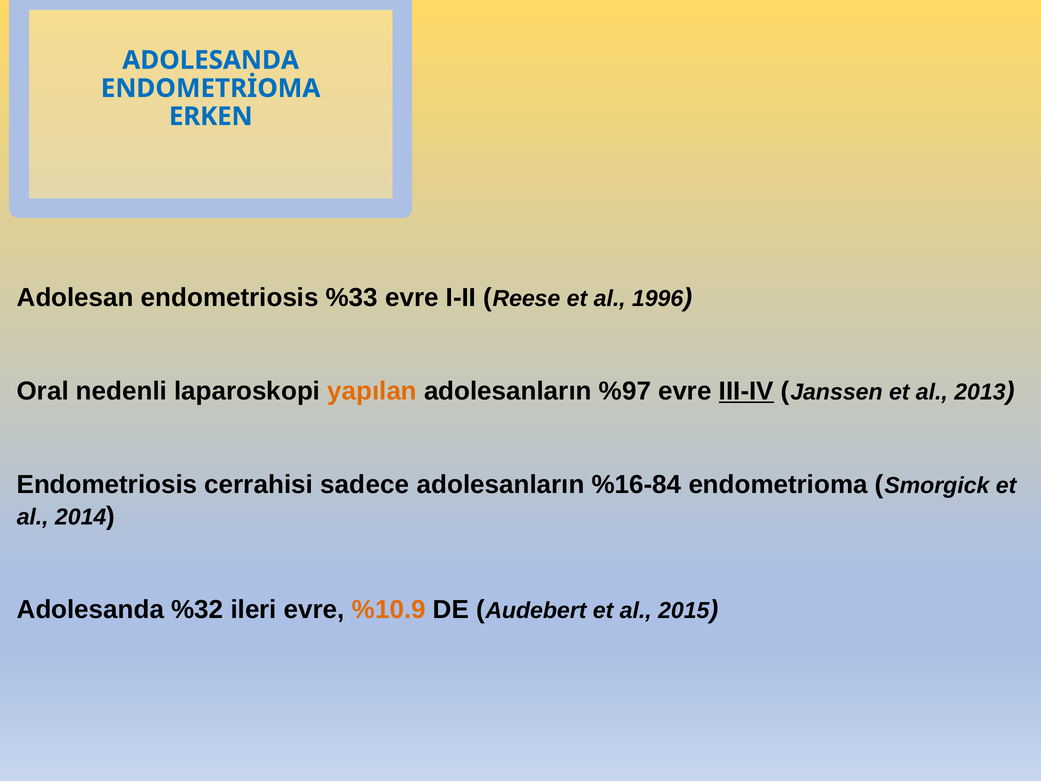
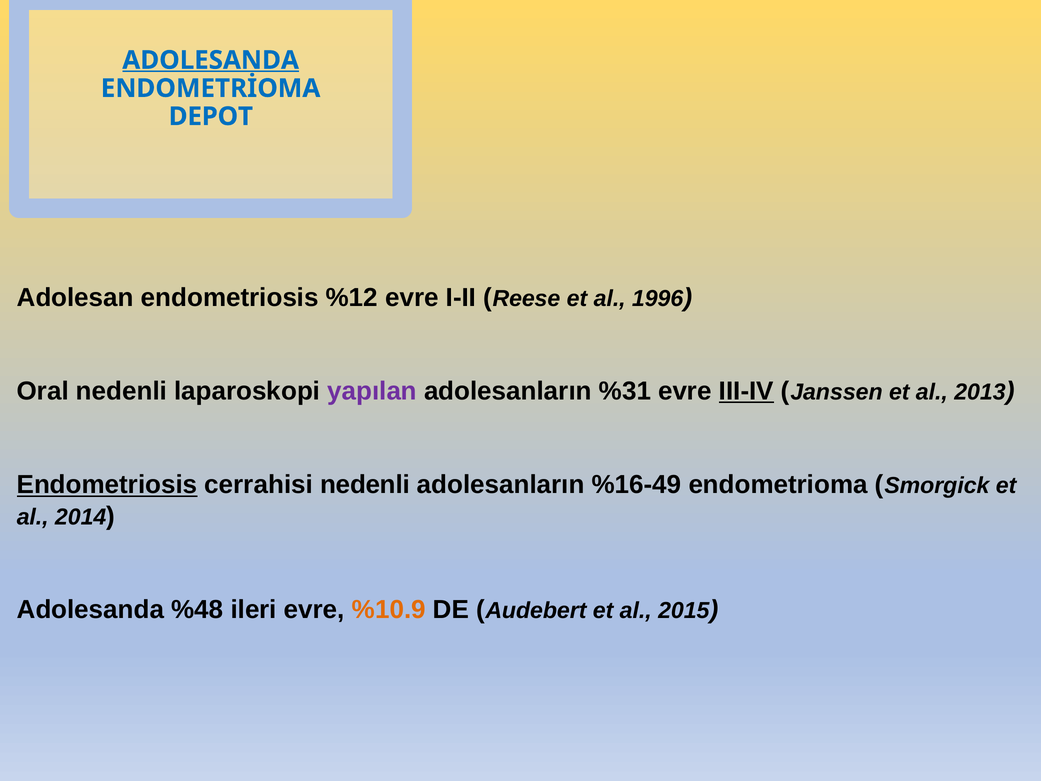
ADOLESANDA underline: none -> present (211, 60)
ERKEN: ERKEN -> DEPOT (211, 116)
%33: %33 -> %12 (352, 297)
yapılan colour: orange -> purple (372, 391)
%97: %97 -> %31 (625, 391)
Endometriosis underline: none -> present (107, 485)
cerrahisi sadece: sadece -> nedenli (365, 485)
%16-84: %16-84 -> %16-49 (636, 485)
%32: %32 -> %48 (197, 610)
